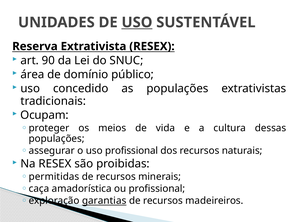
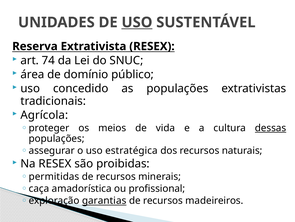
90: 90 -> 74 (48, 60)
Ocupam: Ocupam -> Agrícola (44, 115)
dessas underline: none -> present (271, 128)
uso profissional: profissional -> estratégica (131, 150)
